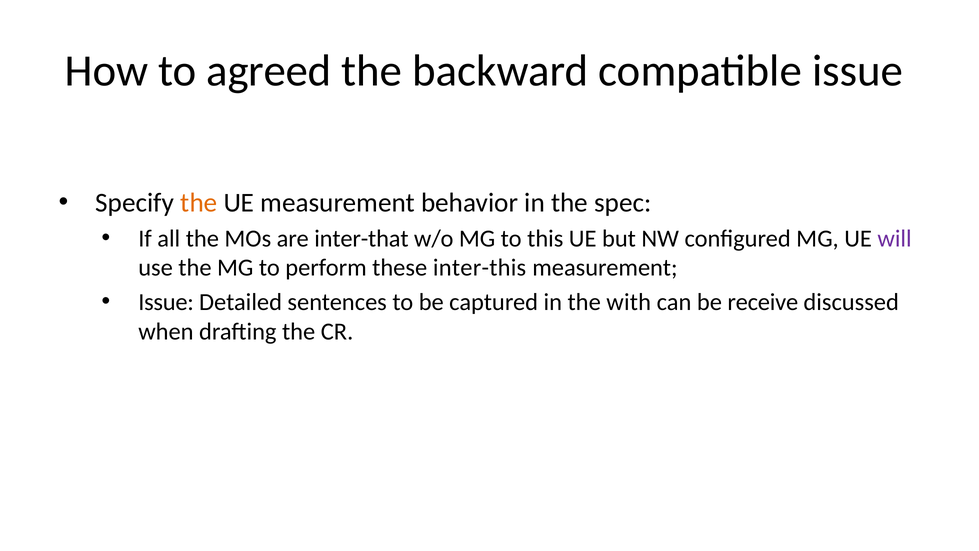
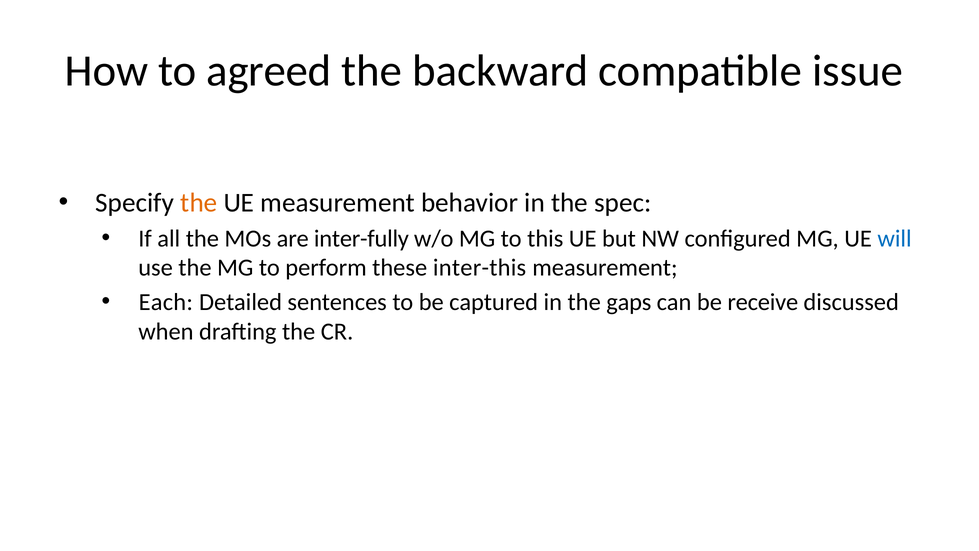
inter-that: inter-that -> inter-fully (361, 238)
will colour: purple -> blue (895, 238)
Issue: Issue -> Each (166, 302)
with: with -> gaps (629, 302)
